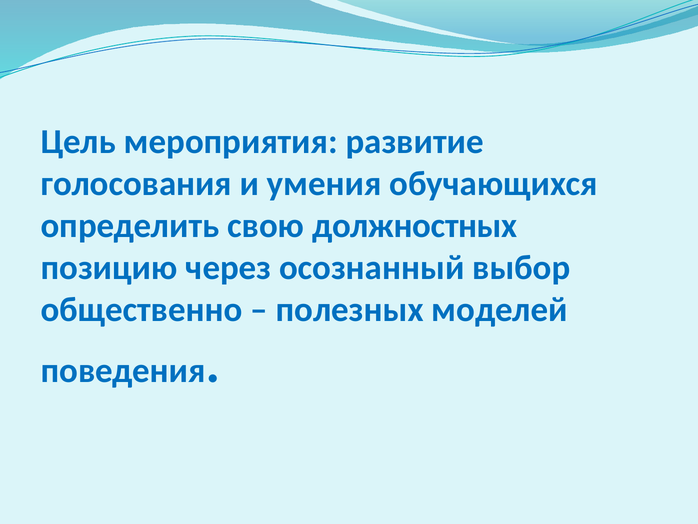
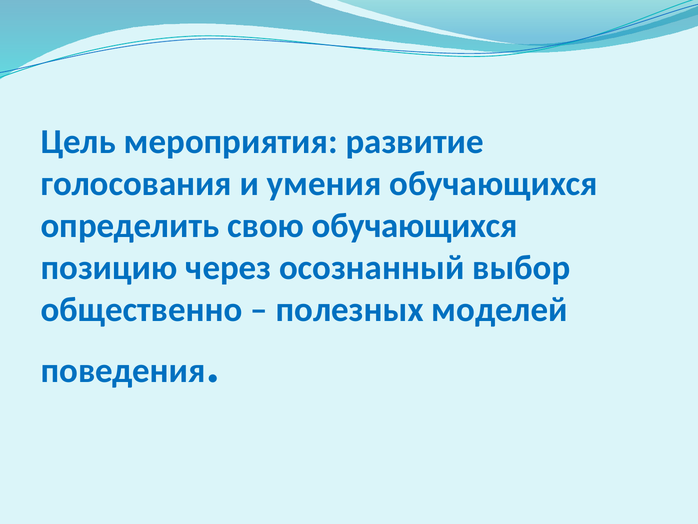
свою должностных: должностных -> обучающихся (415, 225)
